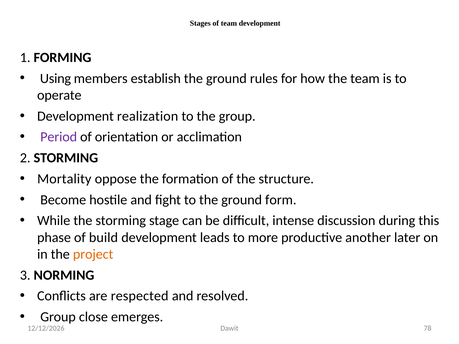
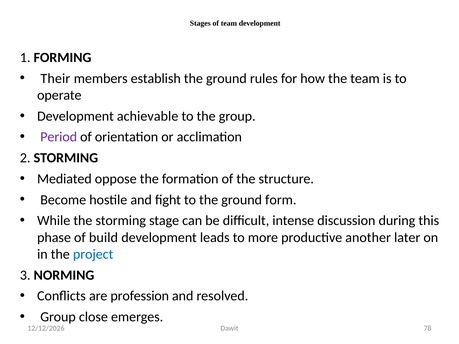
Using: Using -> Their (55, 78)
realization: realization -> achievable (148, 116)
Mortality: Mortality -> Mediated (64, 179)
project colour: orange -> blue (93, 254)
respected: respected -> profession (140, 296)
